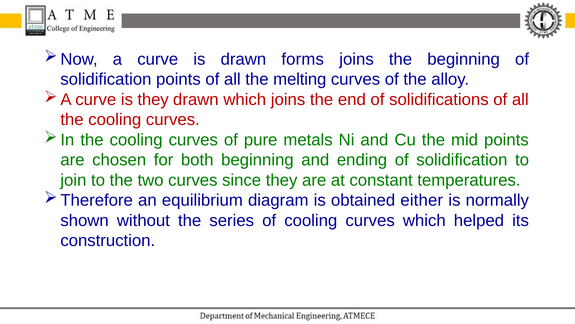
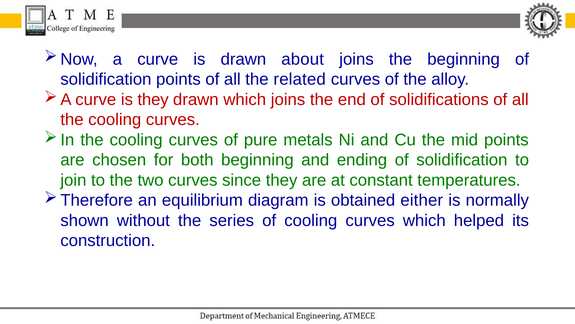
forms: forms -> about (303, 59)
melting: melting -> related (300, 79)
